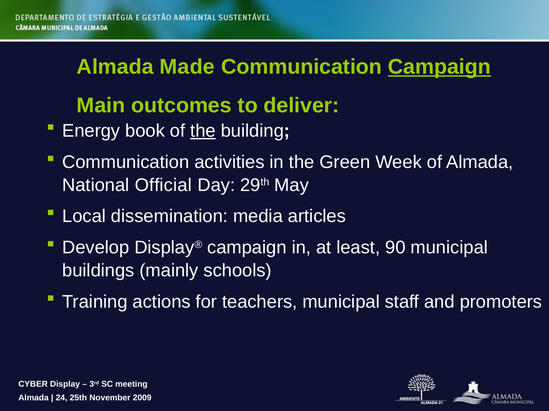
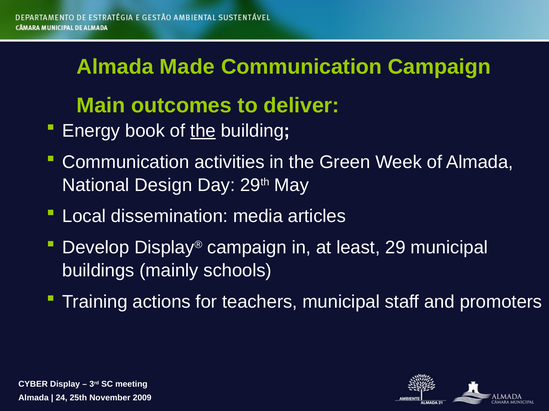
Campaign underline: present -> none (439, 67)
Official: Official -> Design (163, 185)
90: 90 -> 29 (395, 248)
